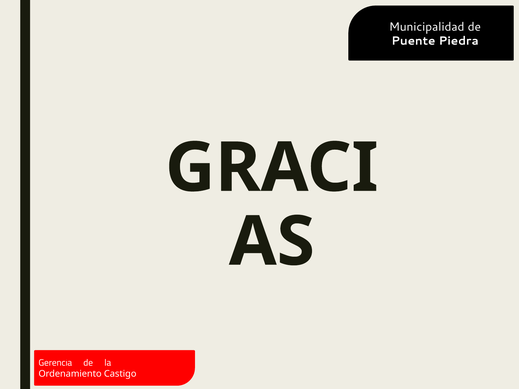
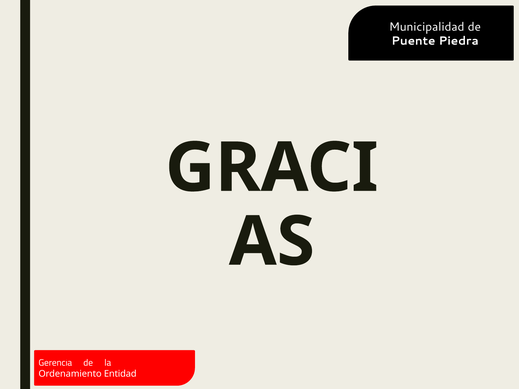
Castigo: Castigo -> Entidad (120, 374)
